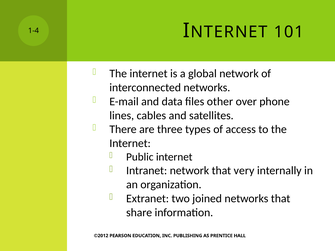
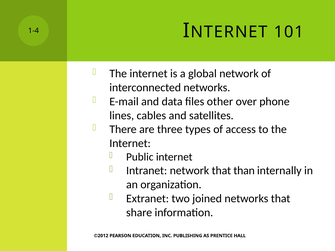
very: very -> than (244, 171)
